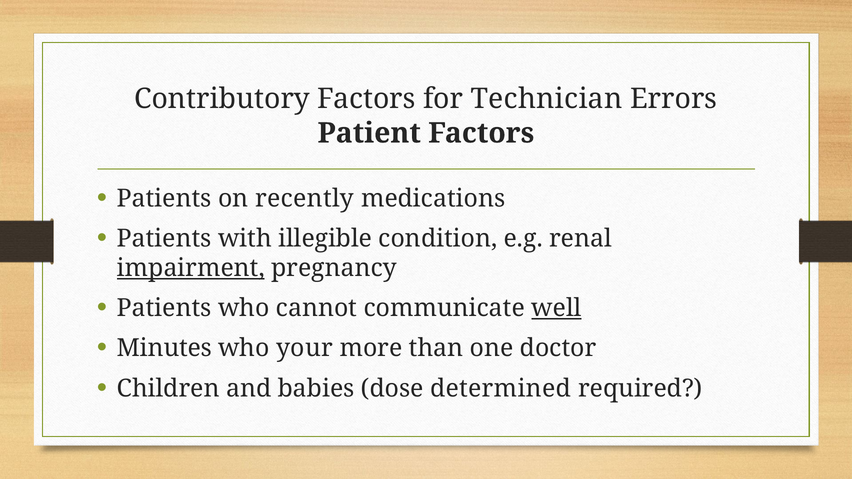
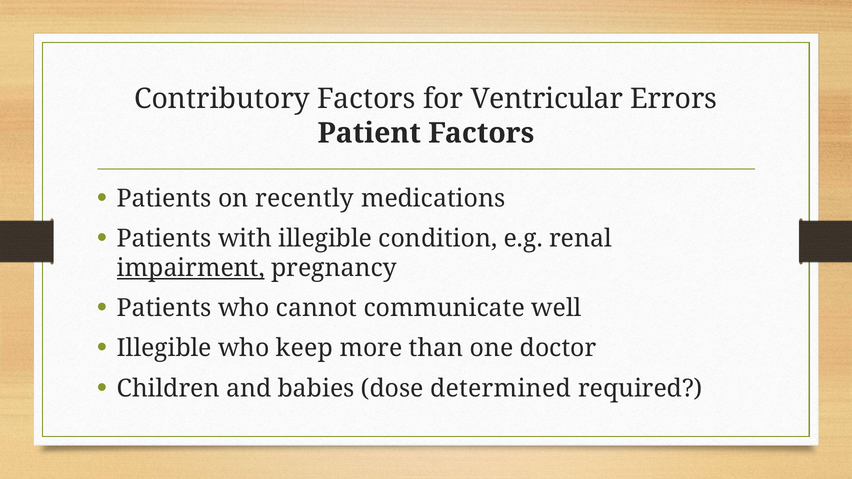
Technician: Technician -> Ventricular (547, 99)
well underline: present -> none (556, 308)
Minutes: Minutes -> Illegible (164, 348)
your: your -> keep (304, 348)
